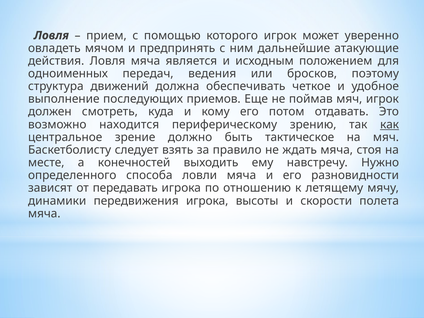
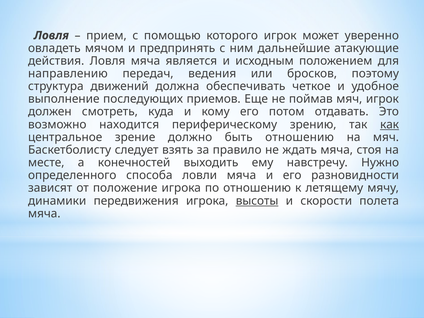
одноименных: одноименных -> направлению (68, 74)
быть тактическое: тактическое -> отношению (300, 137)
передавать: передавать -> положение (125, 188)
высоты underline: none -> present (257, 201)
